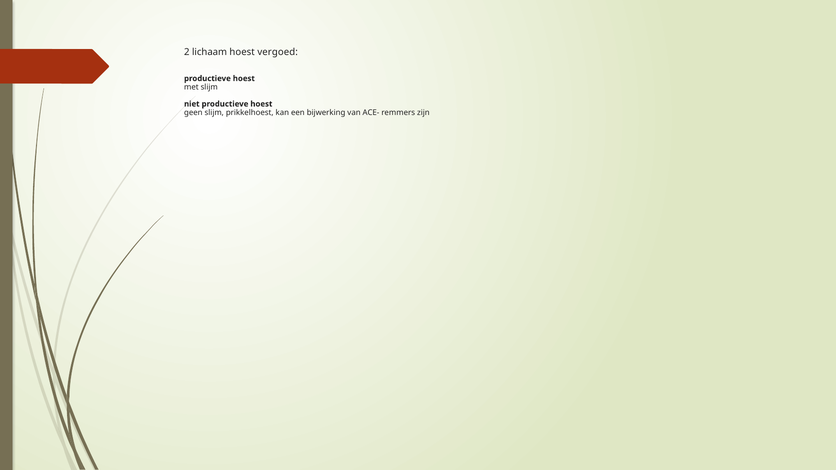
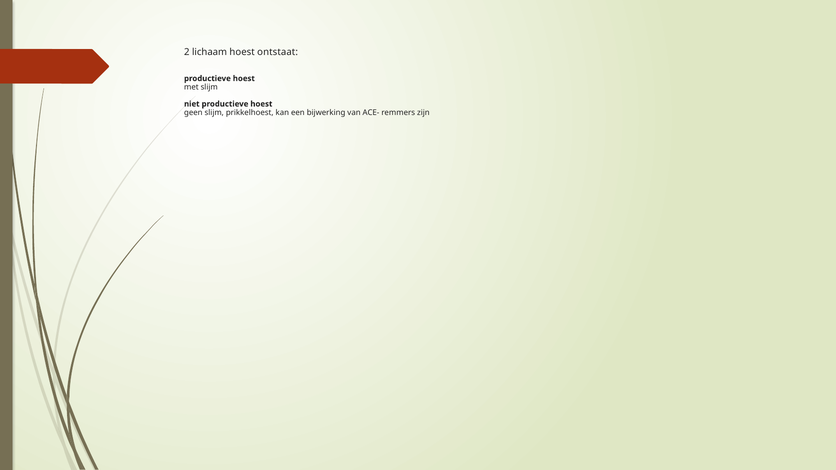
vergoed: vergoed -> ontstaat (278, 52)
